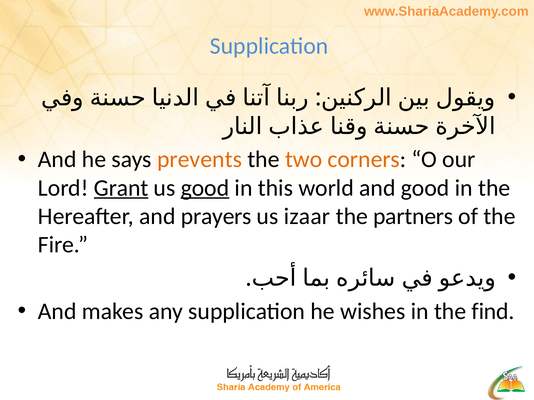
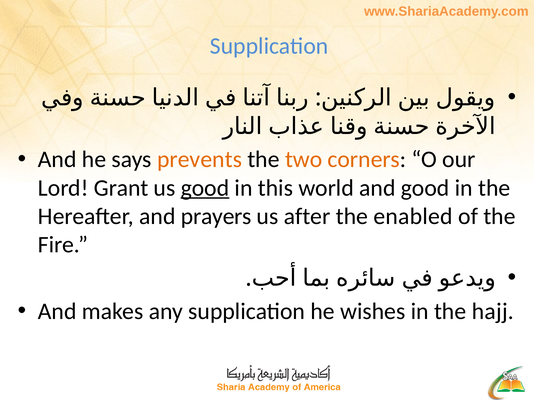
Grant underline: present -> none (121, 188)
izaar: izaar -> after (307, 217)
partners: partners -> enabled (413, 217)
find: find -> hajj (493, 312)
